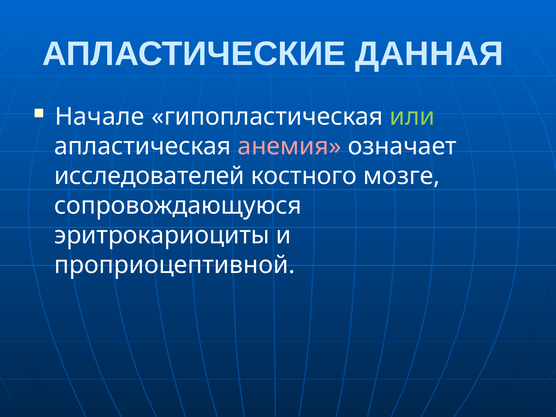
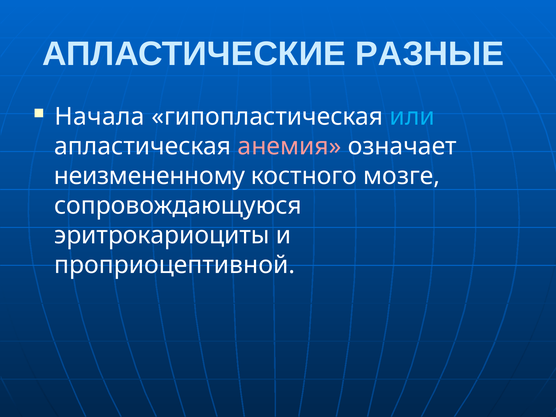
ДАННАЯ: ДАННАЯ -> РАЗНЫЕ (430, 54)
Начале: Начале -> Начала (100, 117)
или colour: light green -> light blue (412, 117)
исследователей: исследователей -> неизмененному (149, 176)
